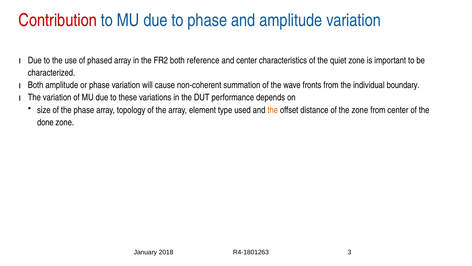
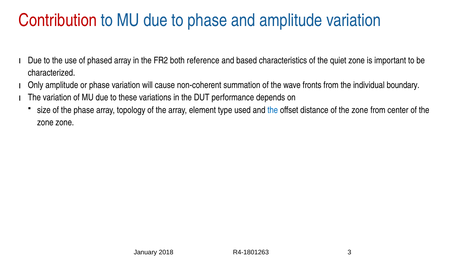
and center: center -> based (247, 60)
Both: Both -> Only (36, 85)
the colour: orange -> blue (273, 110)
done: done -> zone (45, 122)
